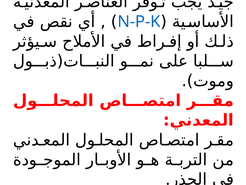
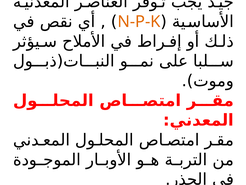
N-P-K colour: blue -> orange (139, 22)
